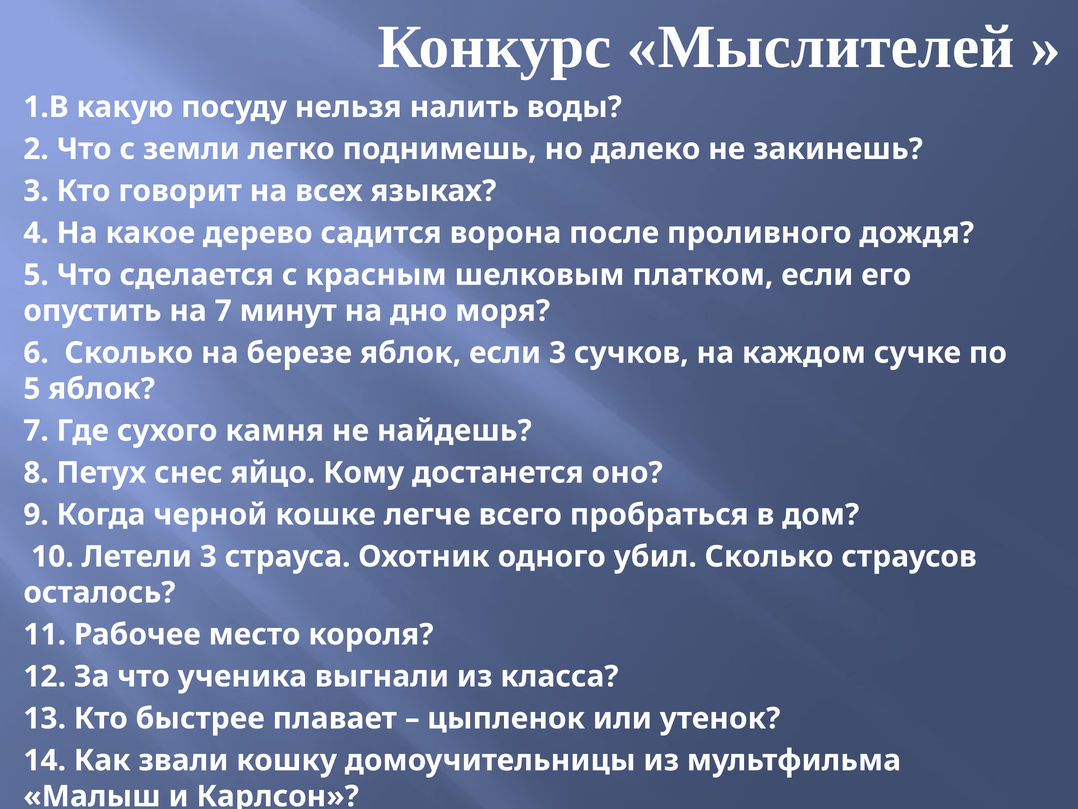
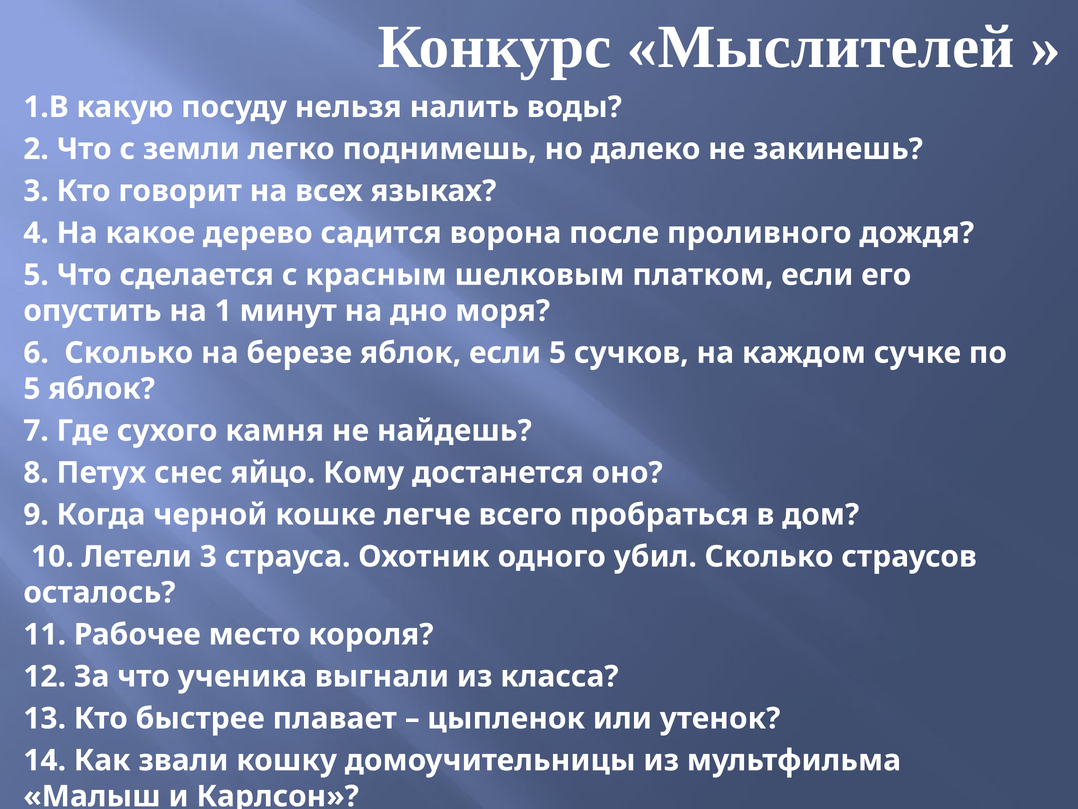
на 7: 7 -> 1 (223, 311)
если 3: 3 -> 5 (558, 353)
